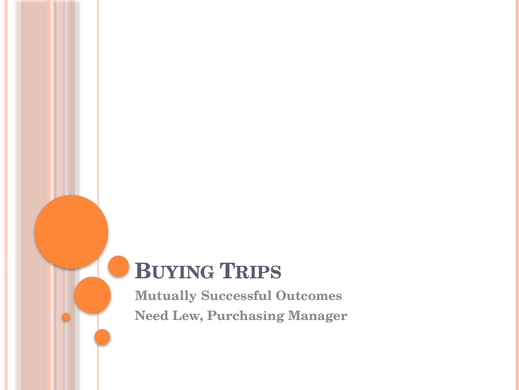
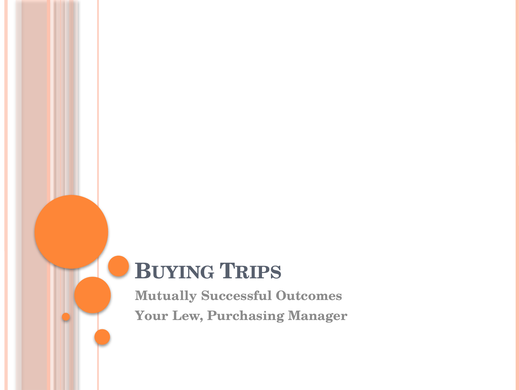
Need: Need -> Your (152, 315)
